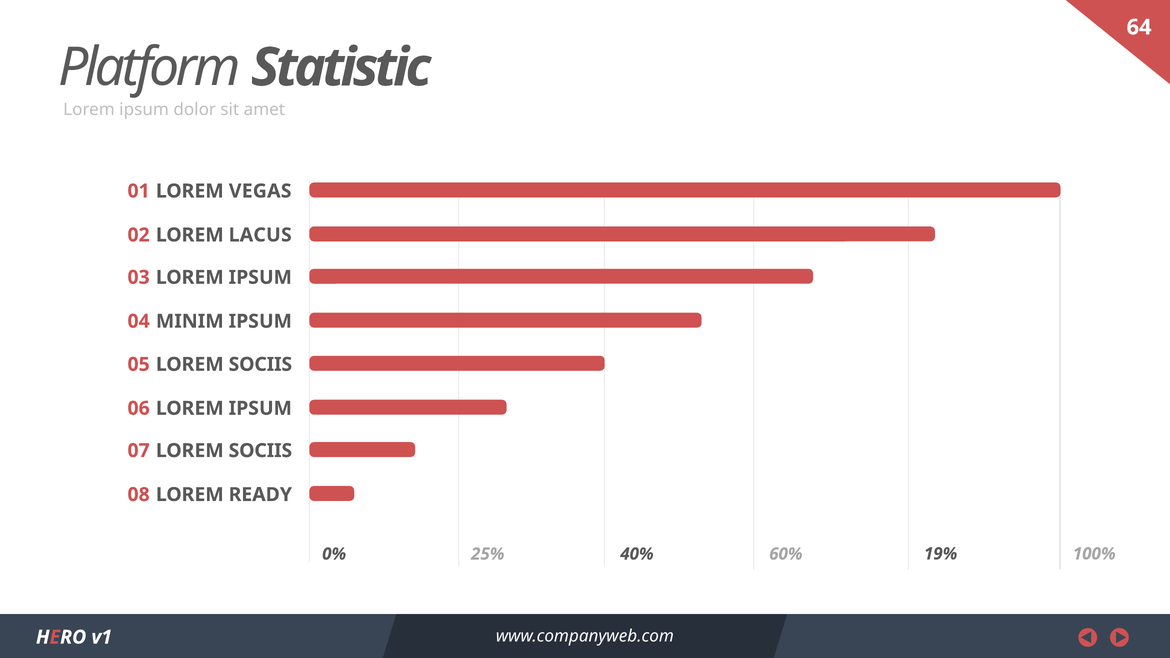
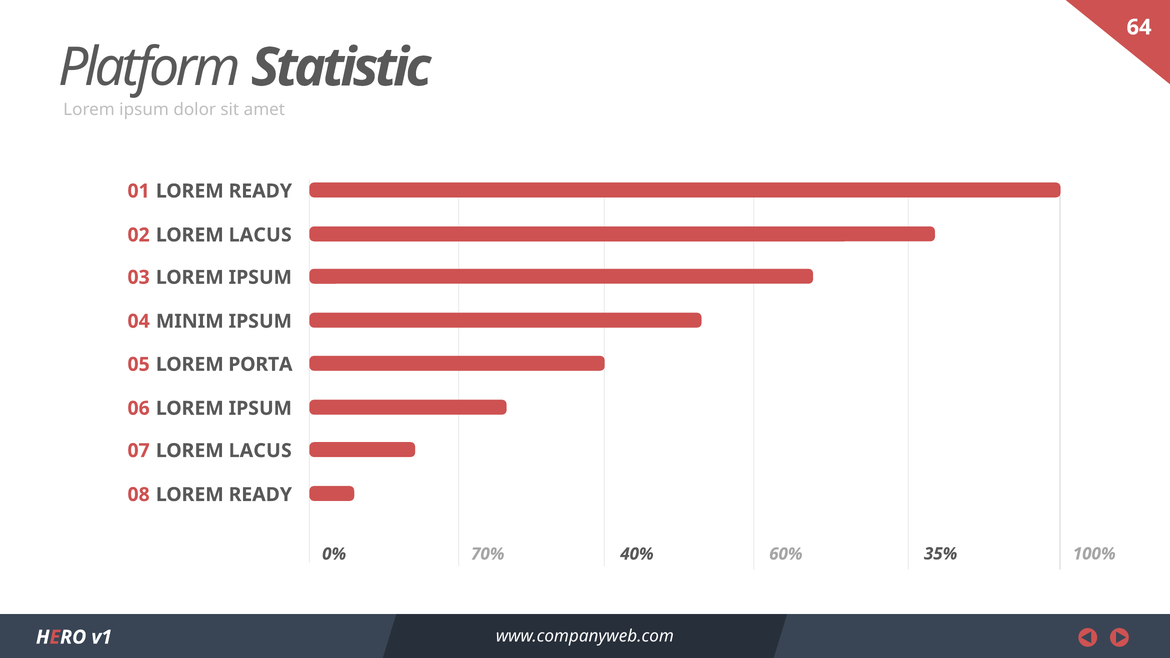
VEGAS: VEGAS -> READY (260, 191)
SOCIIS: SOCIIS -> PORTA (260, 364)
SOCIIS: SOCIIS -> LACUS (260, 451)
25%: 25% -> 70% (488, 554)
19%: 19% -> 35% (941, 554)
